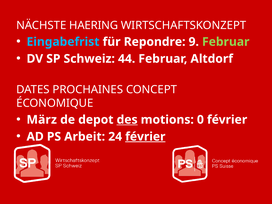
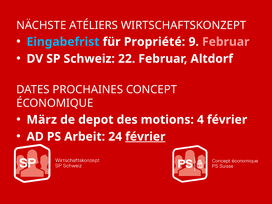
HAERING: HAERING -> ATÉLIERS (94, 25)
Repondre: Repondre -> Propriété (155, 42)
Februar colour: light green -> pink (226, 42)
44: 44 -> 22 (127, 59)
des underline: present -> none (127, 120)
0: 0 -> 4 (200, 120)
